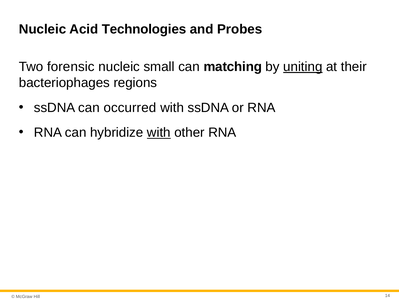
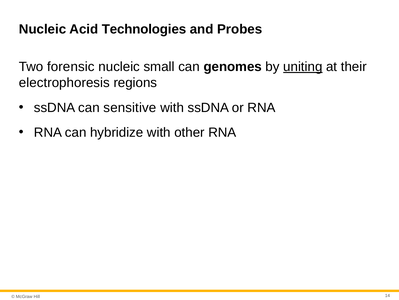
matching: matching -> genomes (233, 67)
bacteriophages: bacteriophages -> electrophoresis (64, 83)
occurred: occurred -> sensitive (130, 107)
with underline: present -> none (159, 132)
